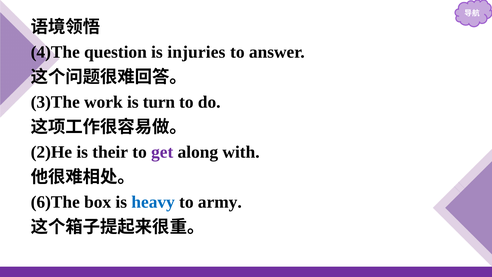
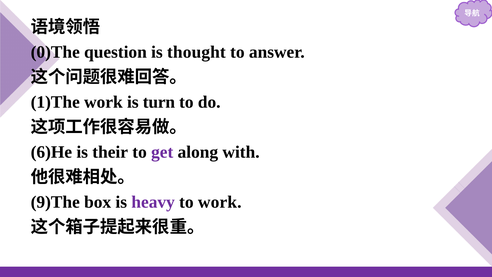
4)The: 4)The -> 0)The (55, 52)
injuries: injuries -> thought (196, 52)
3)The: 3)The -> 1)The (55, 102)
2)He: 2)He -> 6)He (51, 152)
6)The: 6)The -> 9)The (55, 202)
heavy colour: blue -> purple (153, 202)
to army: army -> work (220, 202)
